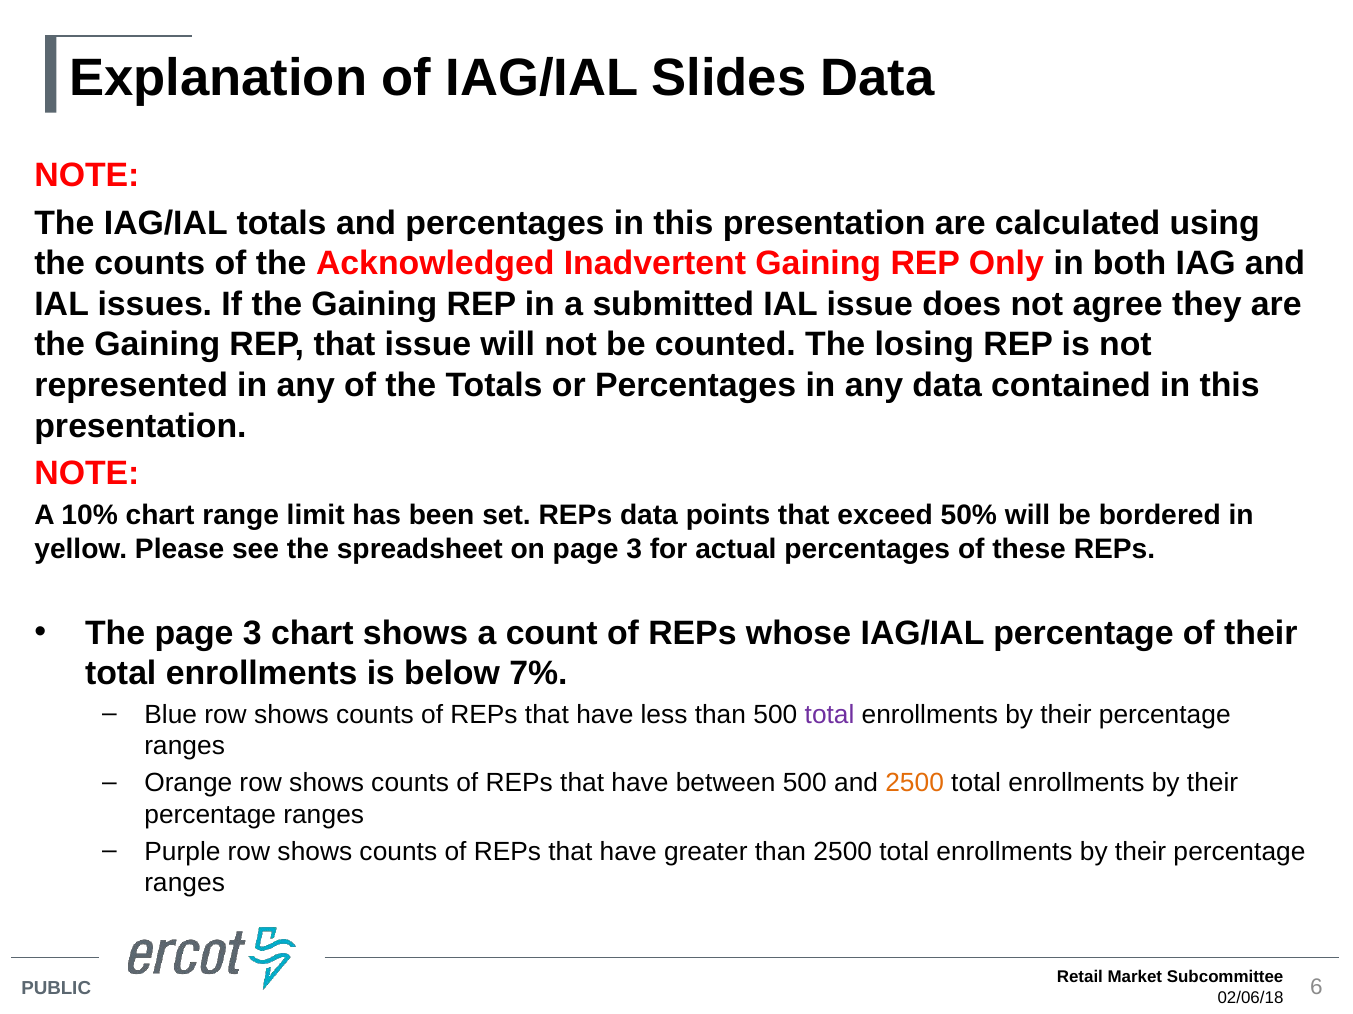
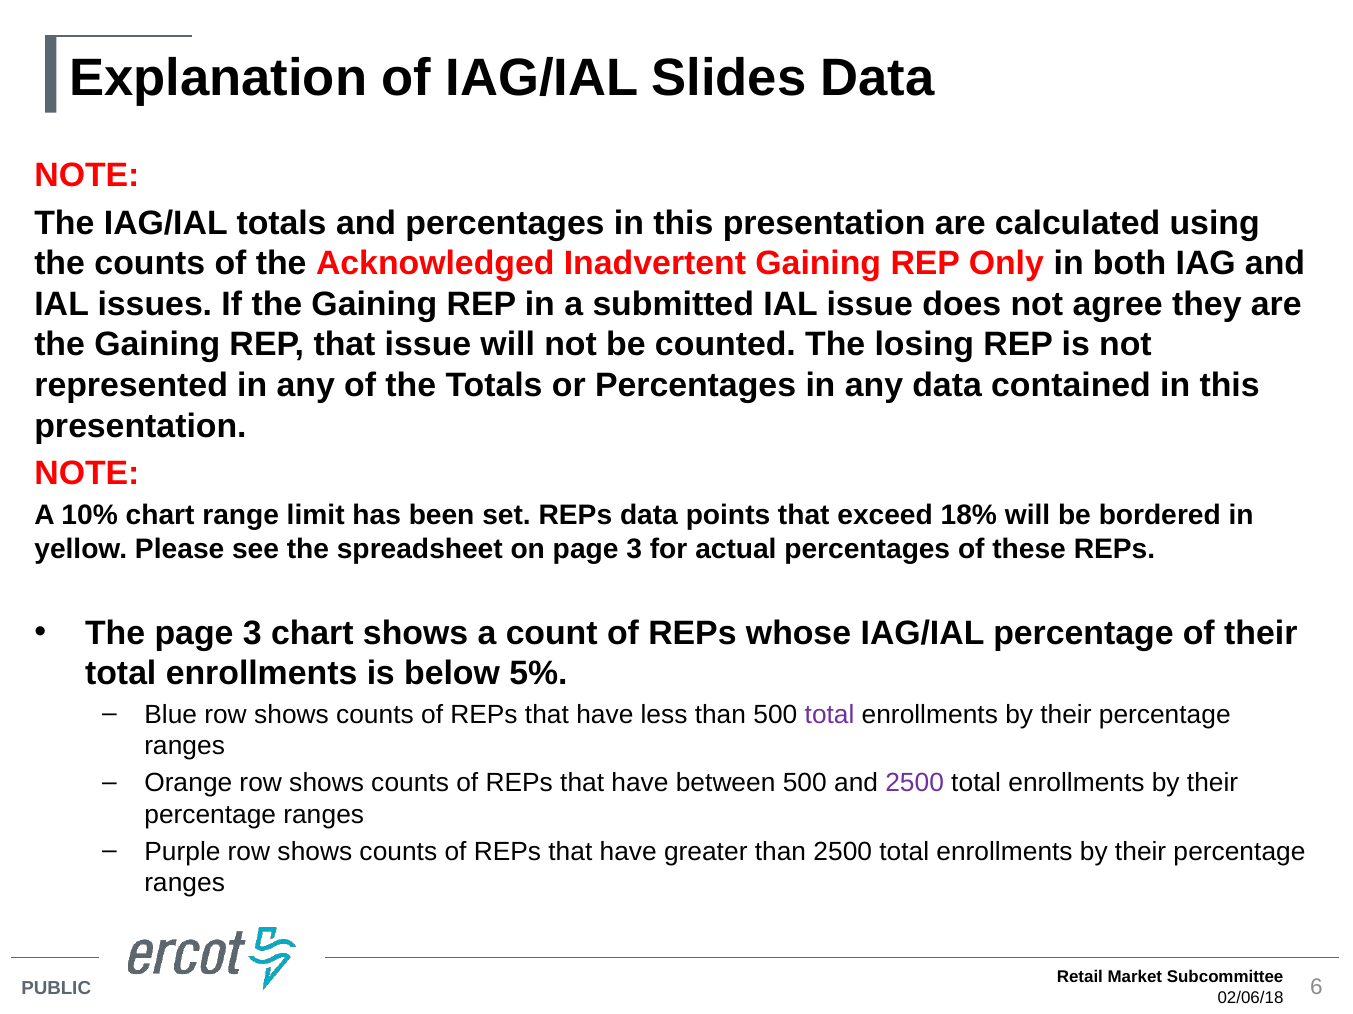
50%: 50% -> 18% (969, 516)
7%: 7% -> 5% (538, 674)
2500 colour: orange -> purple (915, 784)
